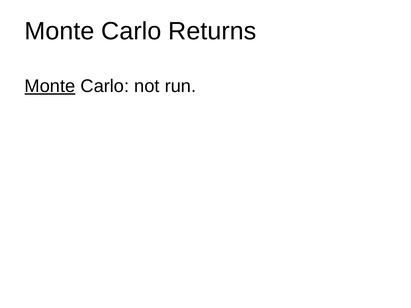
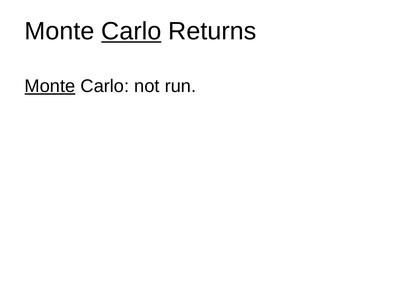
Carlo underline: none -> present (131, 31)
